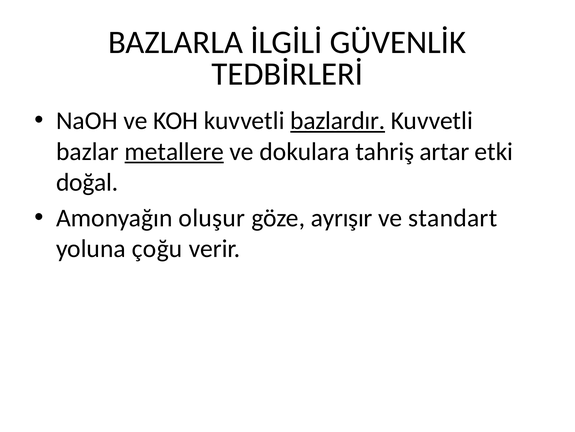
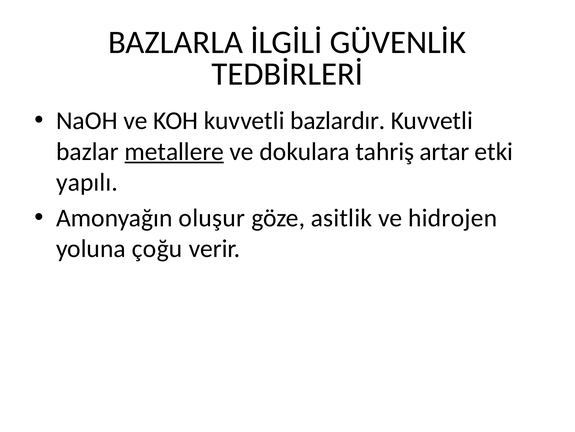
bazlardır underline: present -> none (338, 121)
doğal: doğal -> yapılı (87, 182)
ayrışır: ayrışır -> asitlik (341, 218)
standart: standart -> hidrojen (453, 218)
